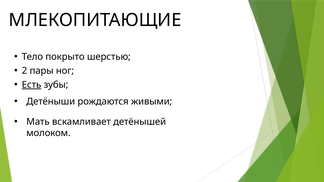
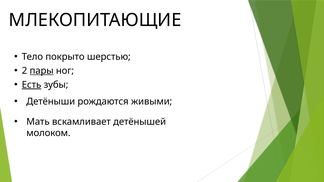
пары underline: none -> present (42, 71)
